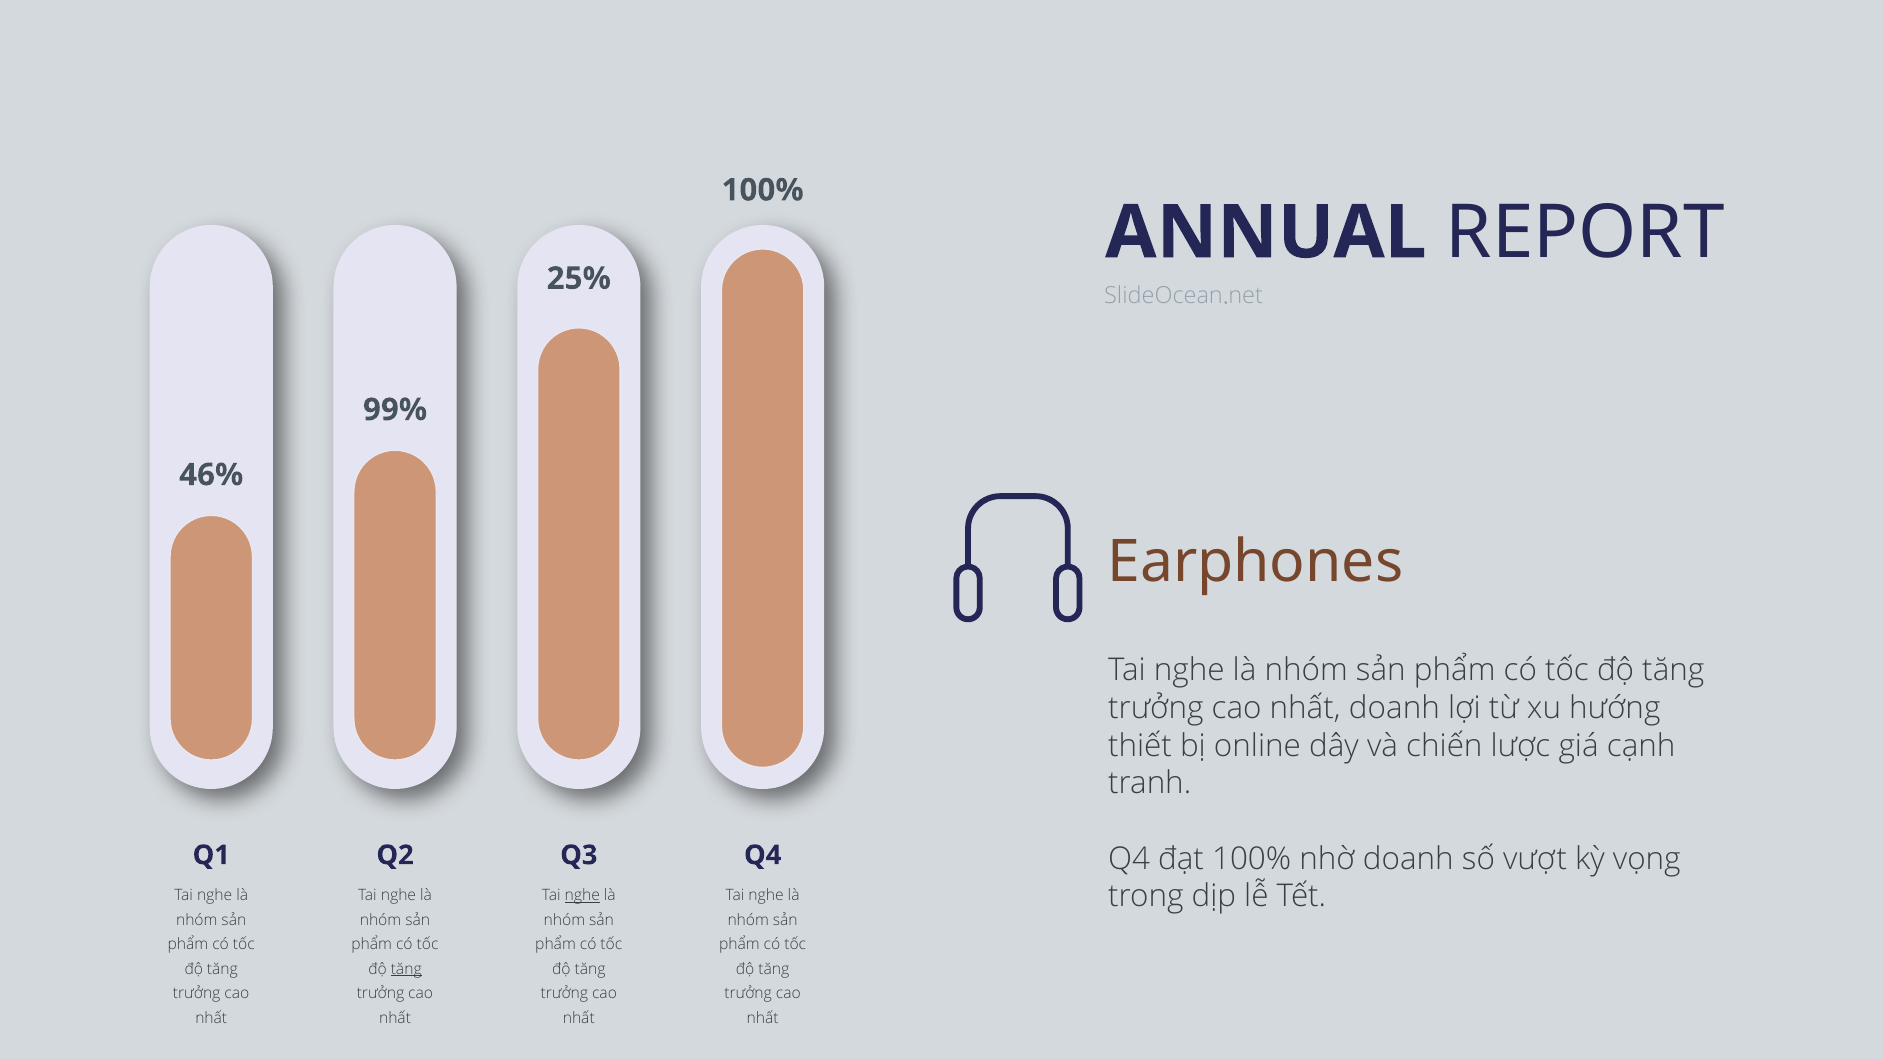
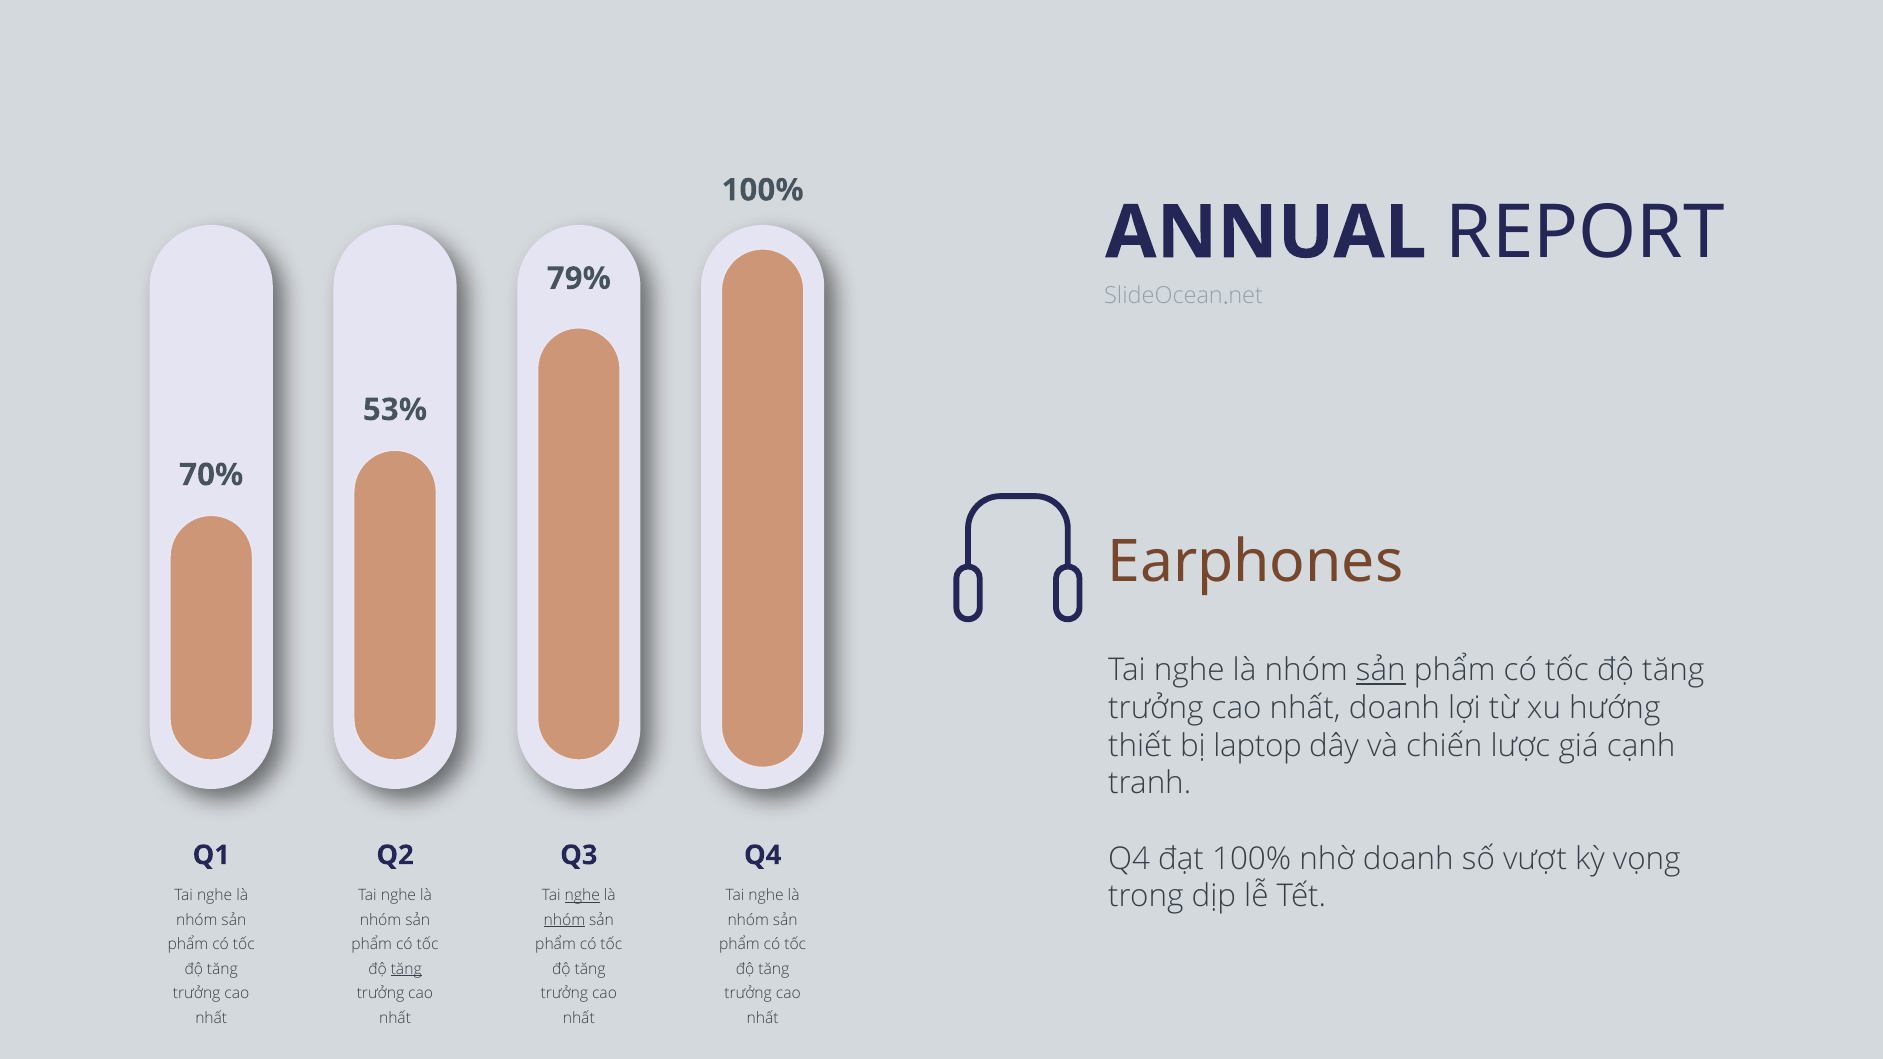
25%: 25% -> 79% (579, 279)
99%: 99% -> 53% (395, 410)
46%: 46% -> 70% (211, 475)
sản underline: none -> present (1381, 671)
online: online -> laptop (1258, 746)
nhóm underline: none -> present (564, 920)
